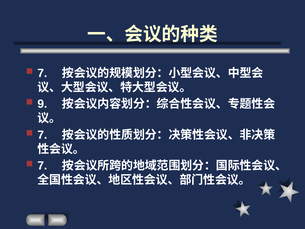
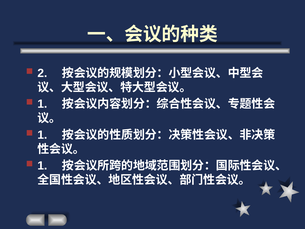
7: 7 -> 2 (42, 73)
9: 9 -> 1 (42, 104)
7: 7 -> 1 (42, 135)
7: 7 -> 1 (42, 166)
